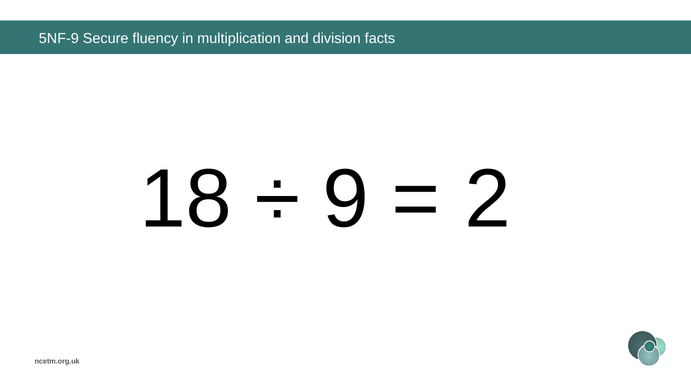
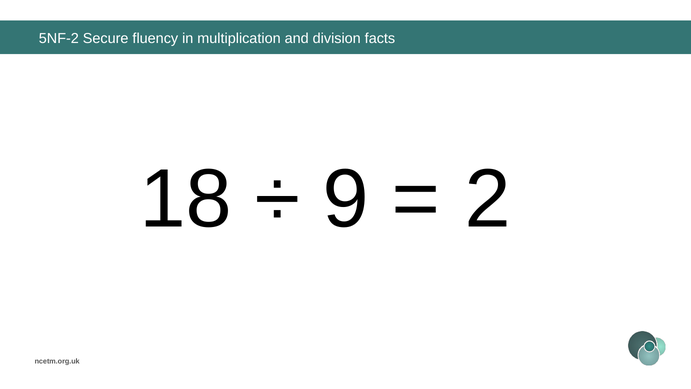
5NF-9: 5NF-9 -> 5NF-2 (59, 39)
